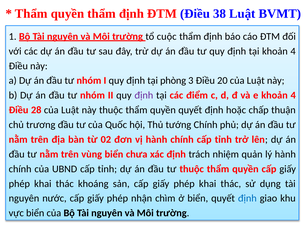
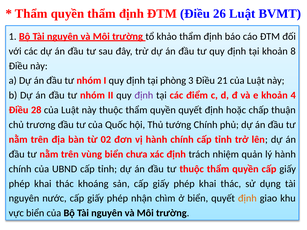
38: 38 -> 26 (220, 14)
cuộc: cuộc -> khảo (167, 36)
tại khoản 4: 4 -> 8 (293, 51)
20: 20 -> 21 (222, 81)
định colour: blue -> orange (247, 199)
